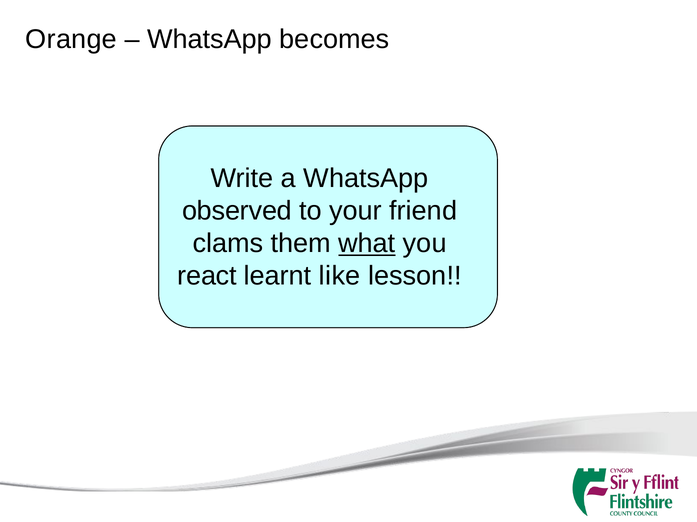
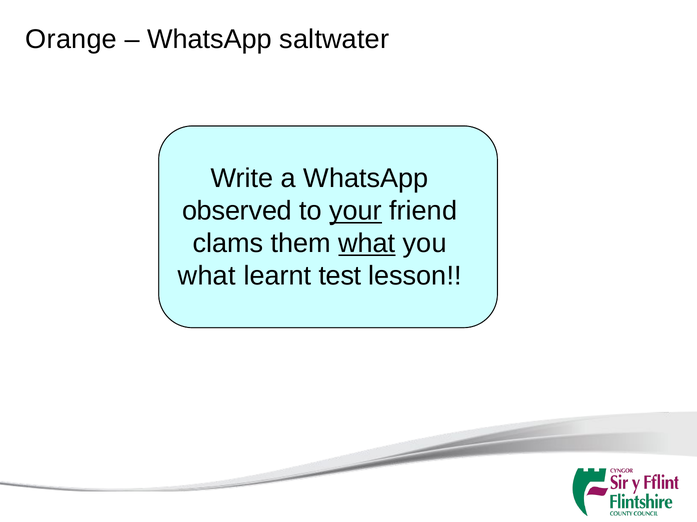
becomes: becomes -> saltwater (334, 39)
your underline: none -> present (356, 211)
react: react -> what (207, 276)
like: like -> test (340, 276)
